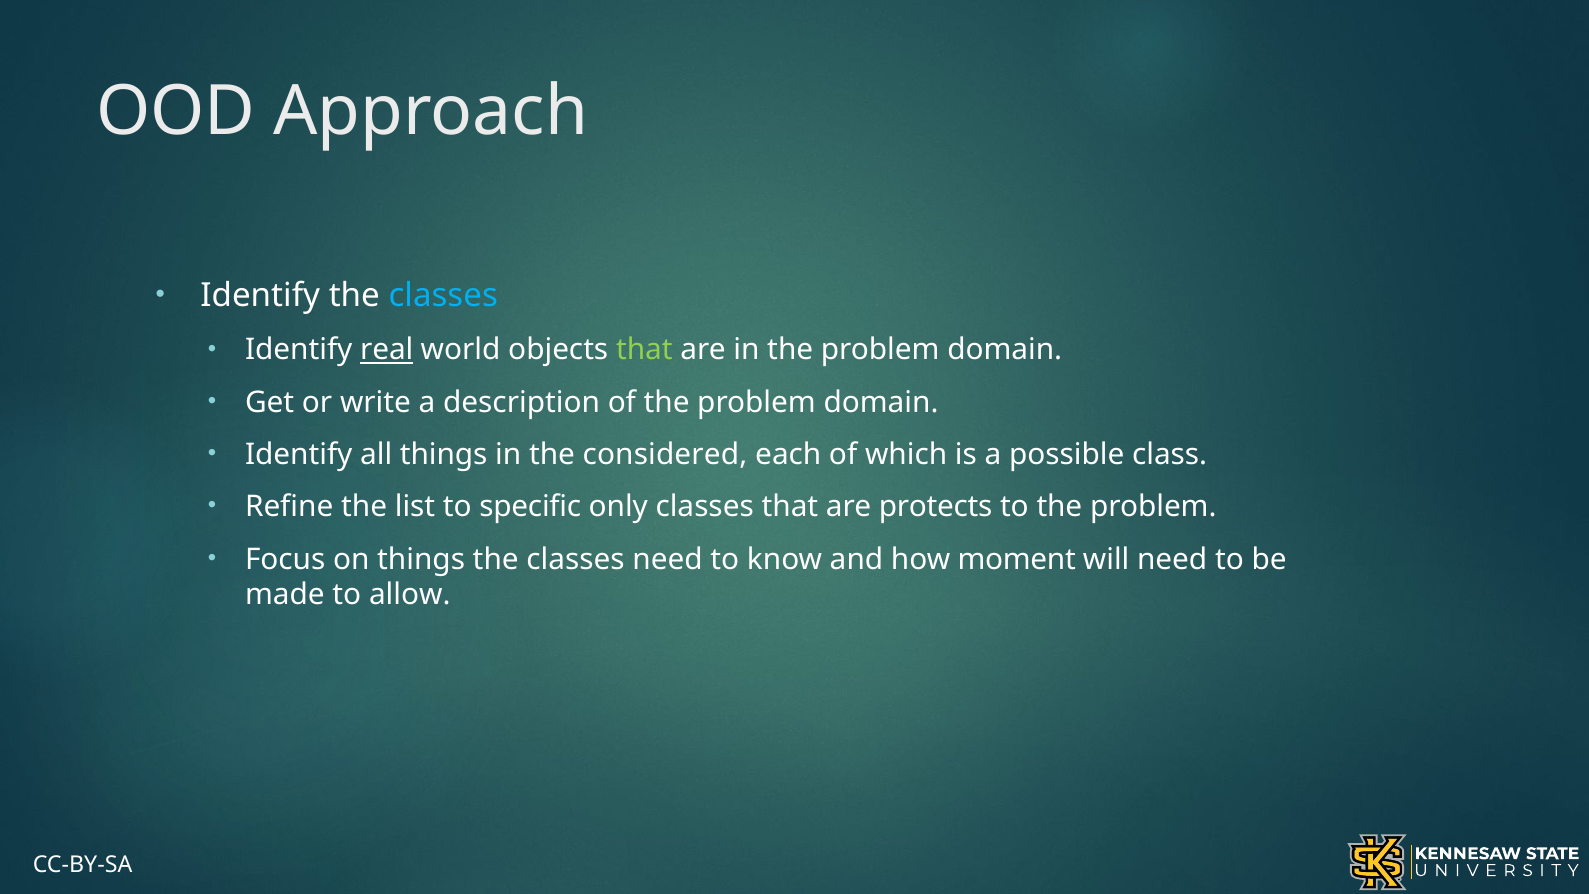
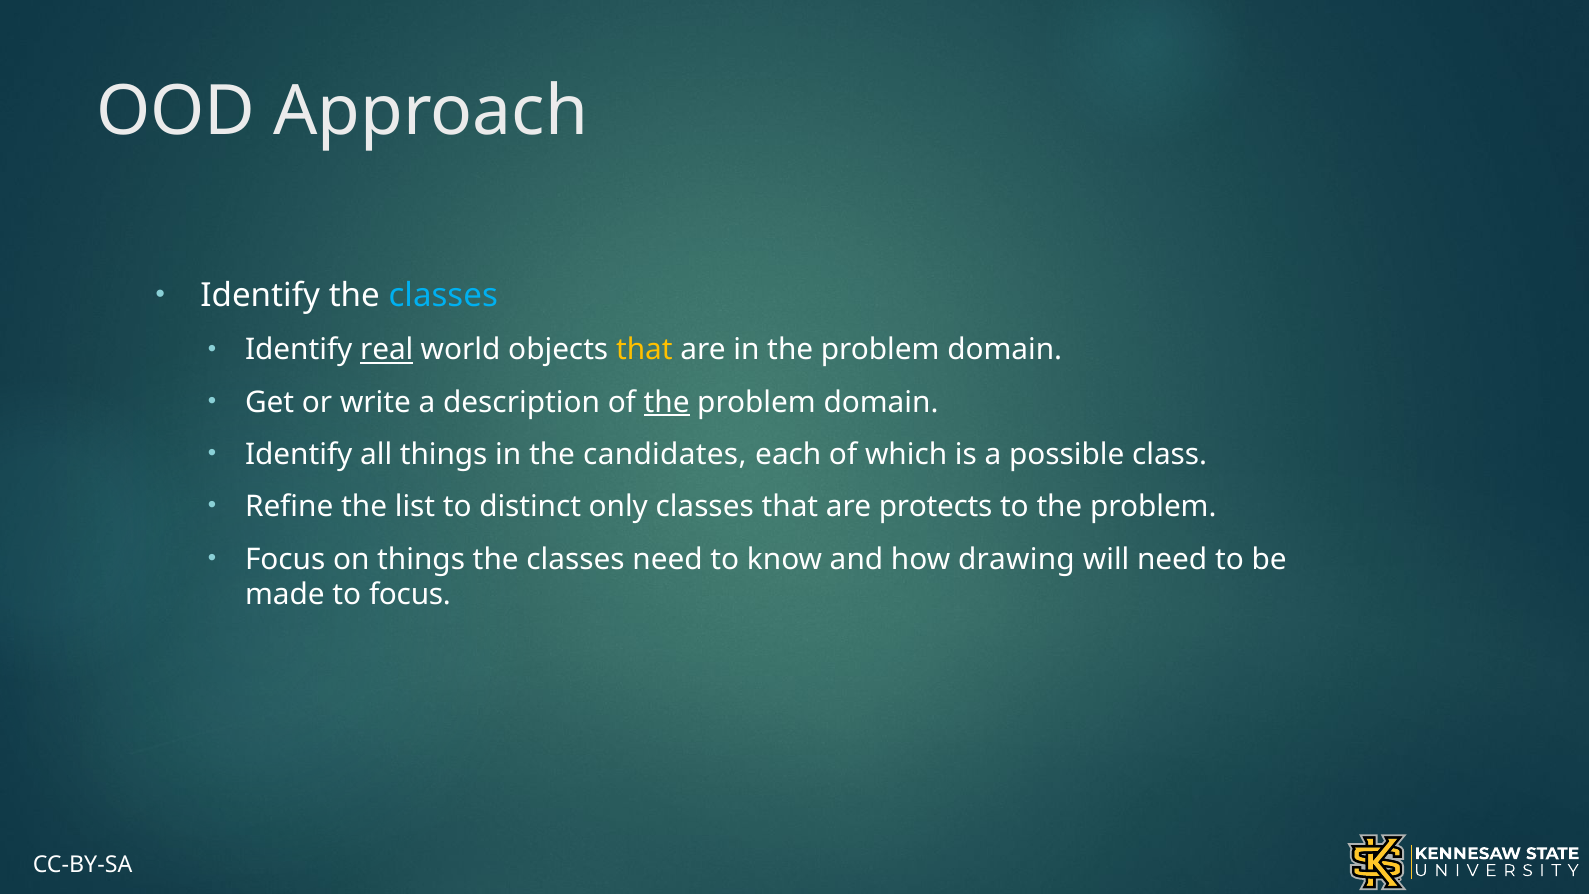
that colour: light green -> yellow (644, 350)
the underline: none -> present (667, 402)
considered: considered -> candidates (665, 454)
specific: specific -> distinct (530, 507)
moment: moment -> drawing (1016, 559)
to allow: allow -> focus (410, 595)
